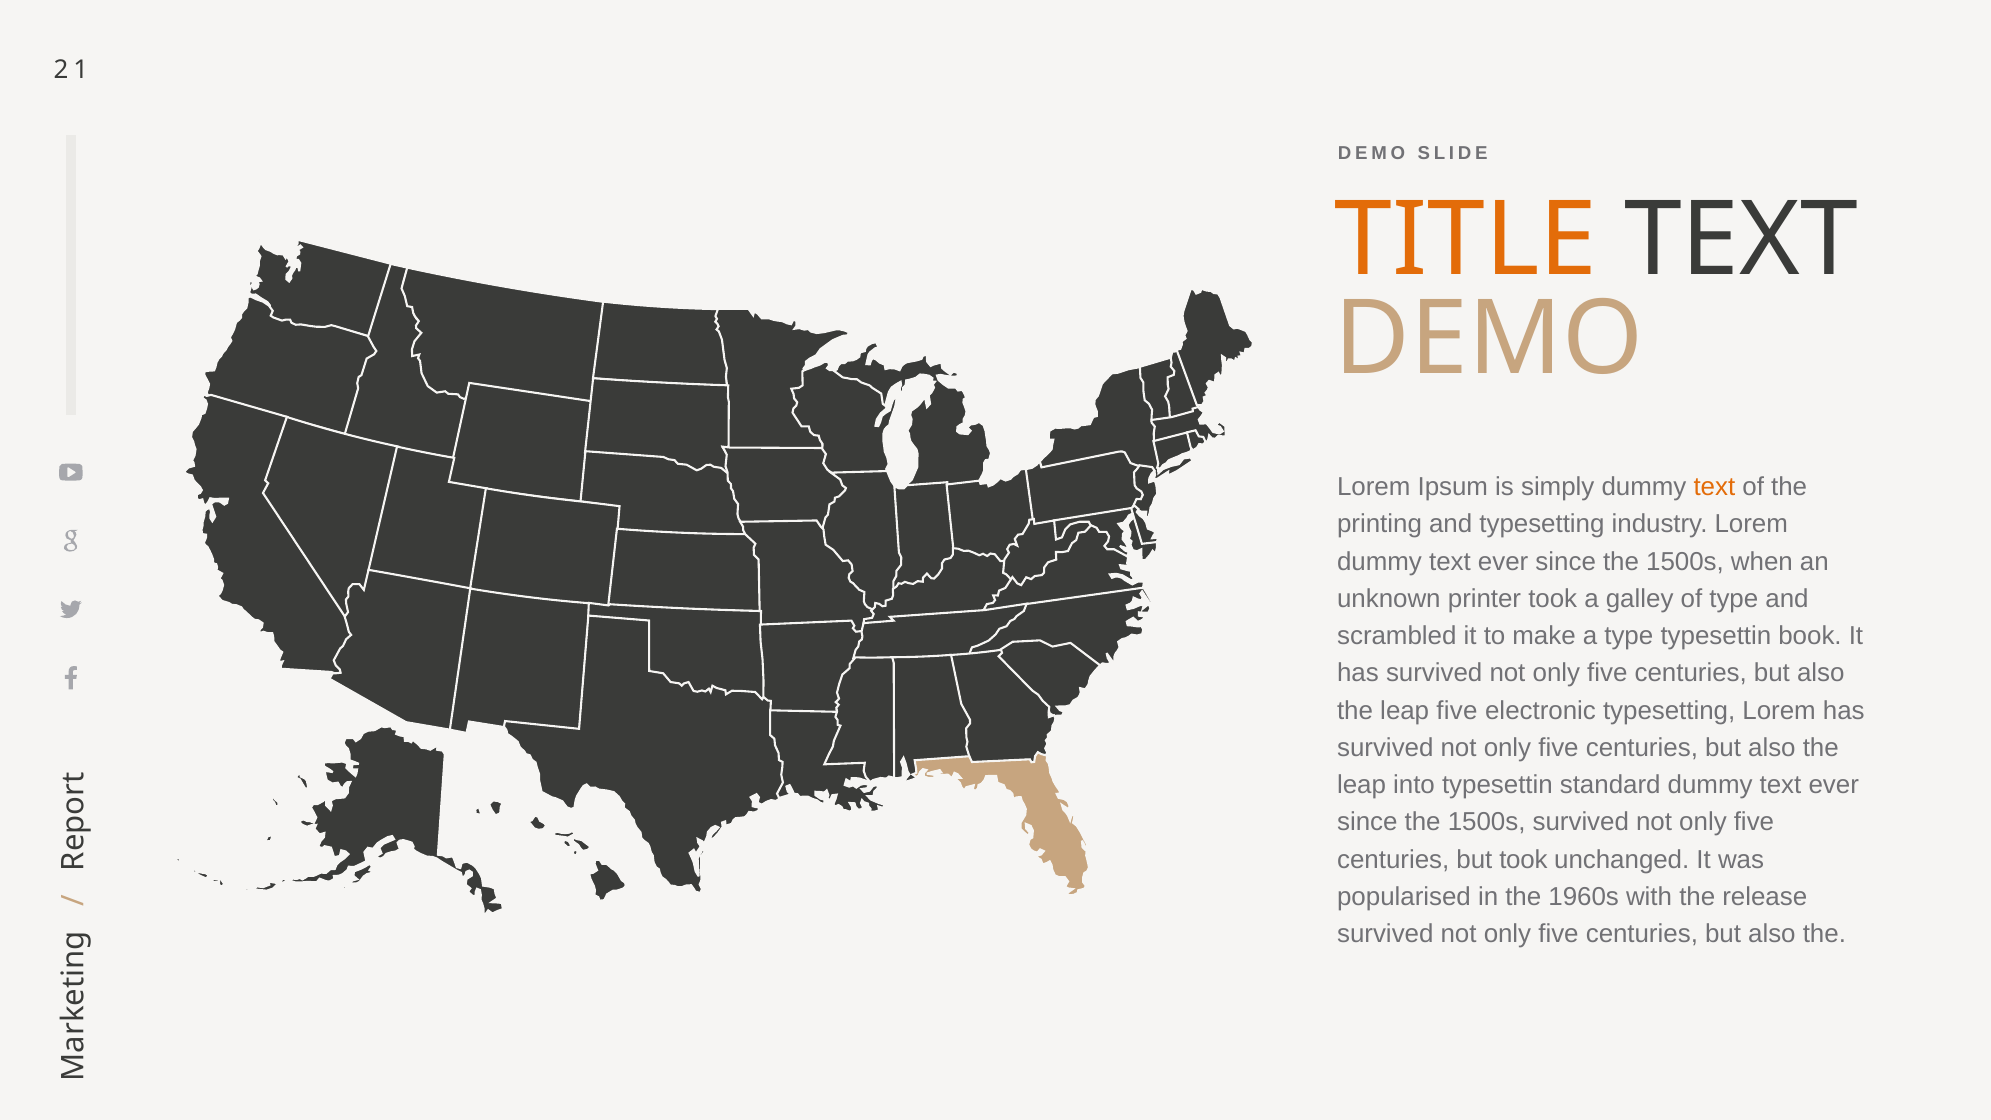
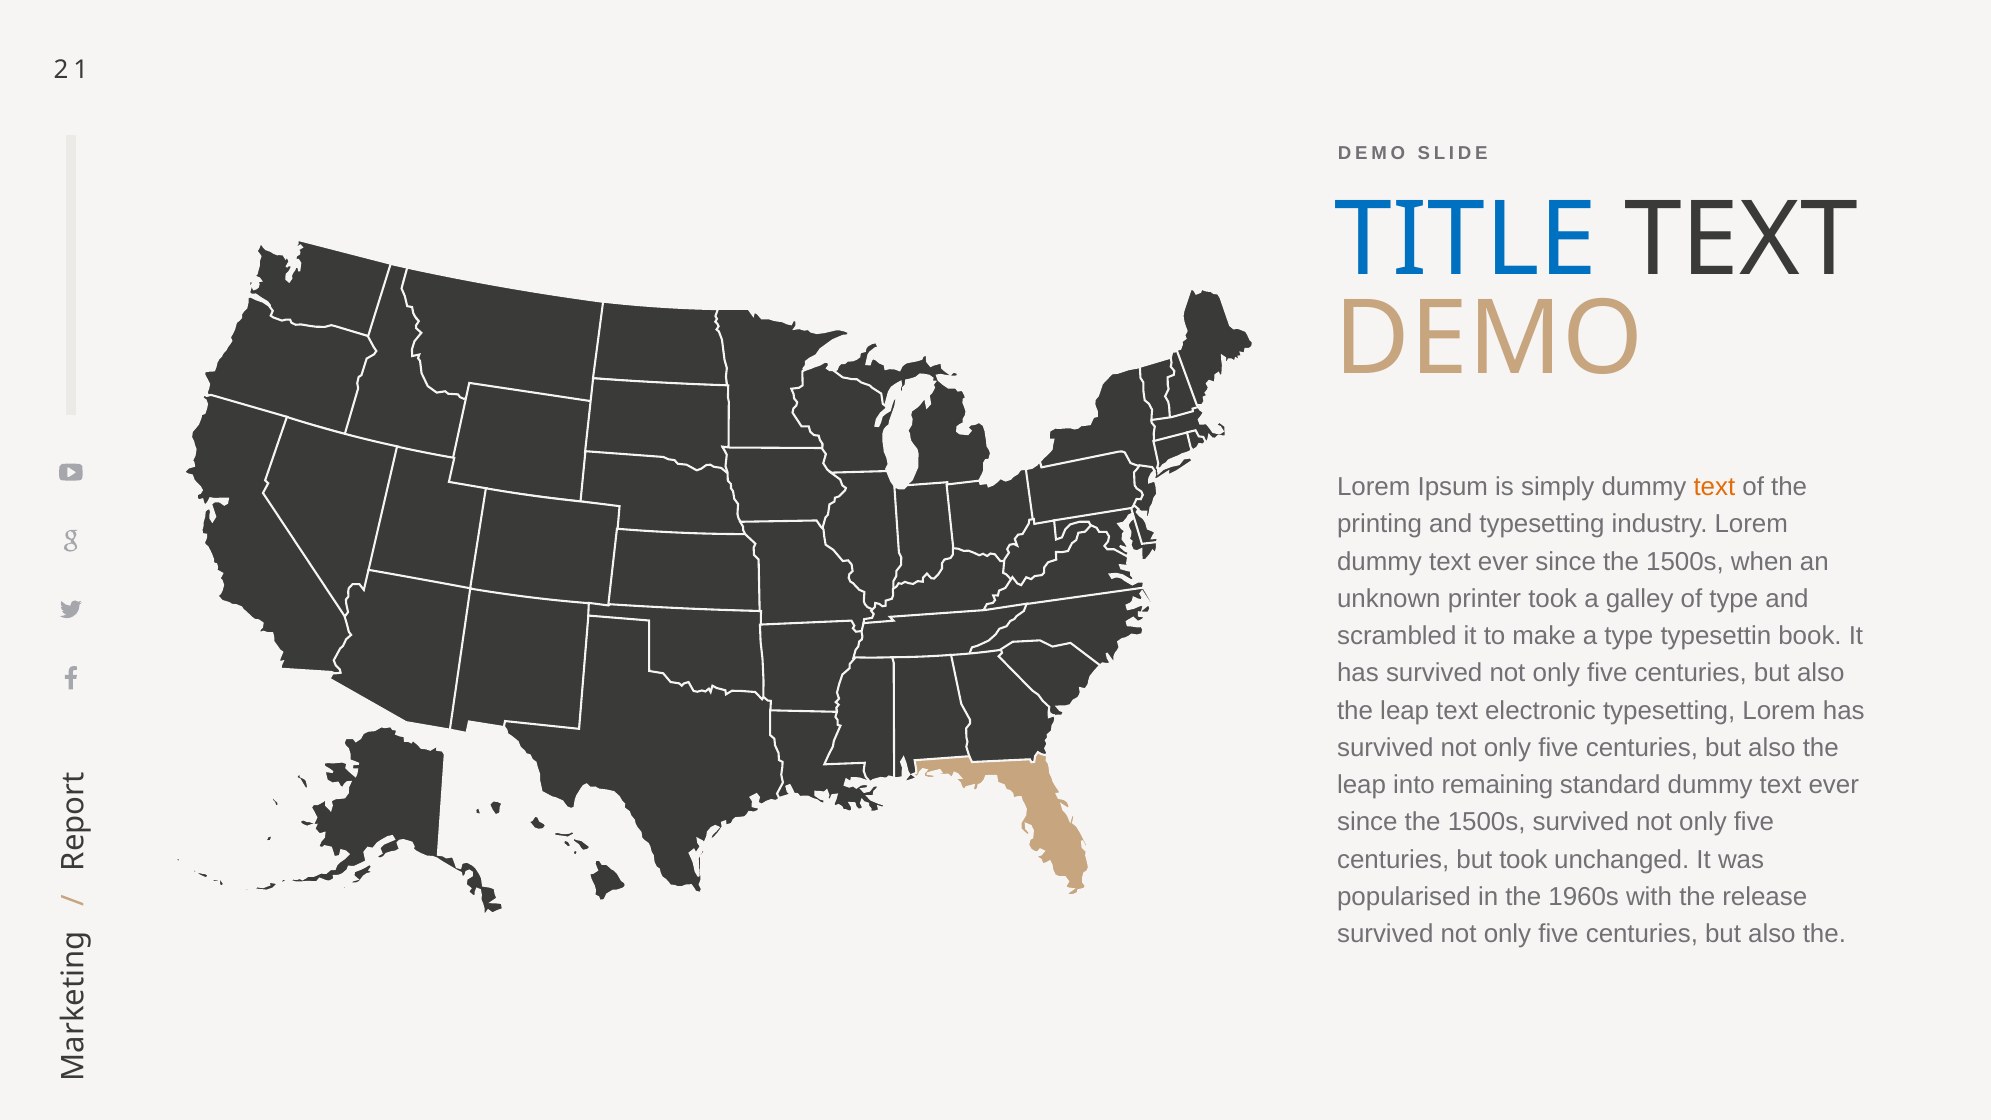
TITLE colour: orange -> blue (1466, 240)
leap five: five -> text (1457, 711)
into typesettin: typesettin -> remaining (1498, 785)
